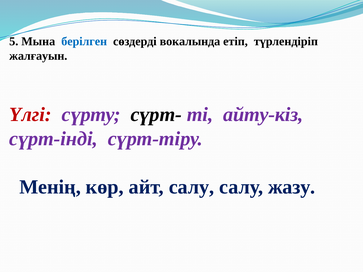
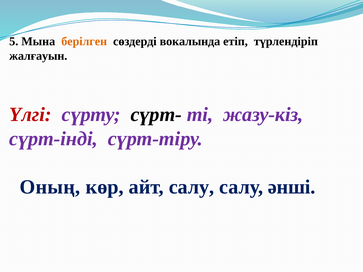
берілген colour: blue -> orange (84, 42)
айту-кіз: айту-кіз -> жазу-кіз (263, 115)
Менің: Менің -> Оның (50, 187)
жазу: жазу -> әнші (292, 187)
